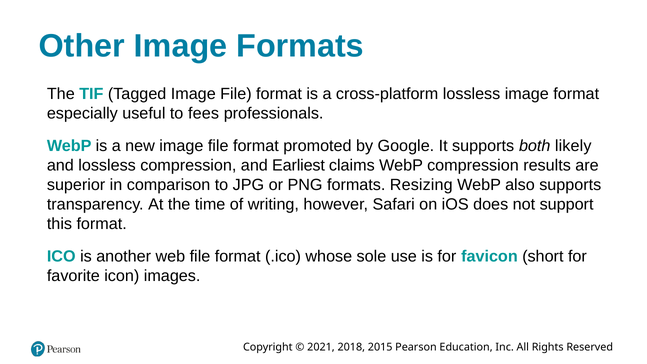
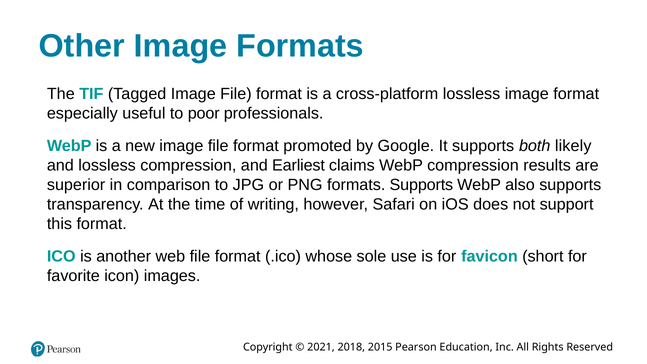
fees: fees -> poor (204, 113)
formats Resizing: Resizing -> Supports (421, 185)
